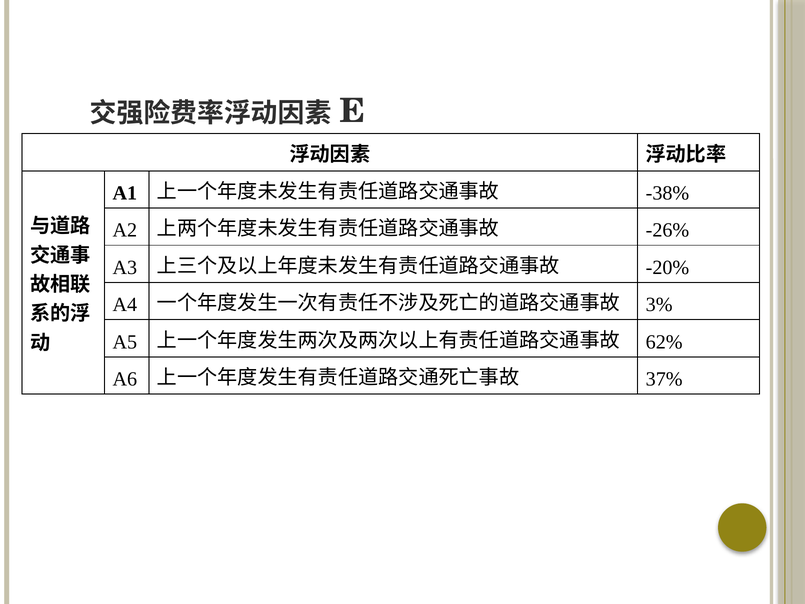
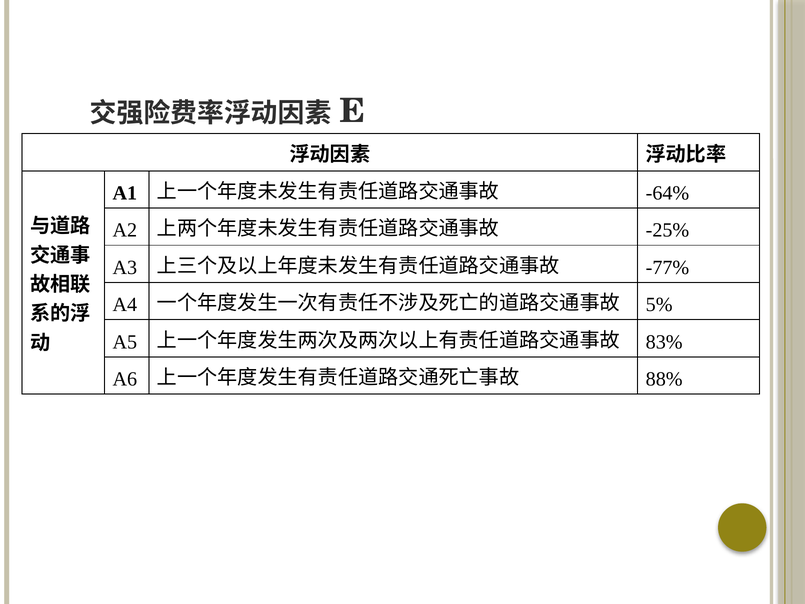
-38%: -38% -> -64% (667, 193)
-26%: -26% -> -25% (667, 230)
-20%: -20% -> -77% (667, 267)
3%: 3% -> 5% (659, 305)
62%: 62% -> 83% (664, 342)
37%: 37% -> 88% (664, 379)
